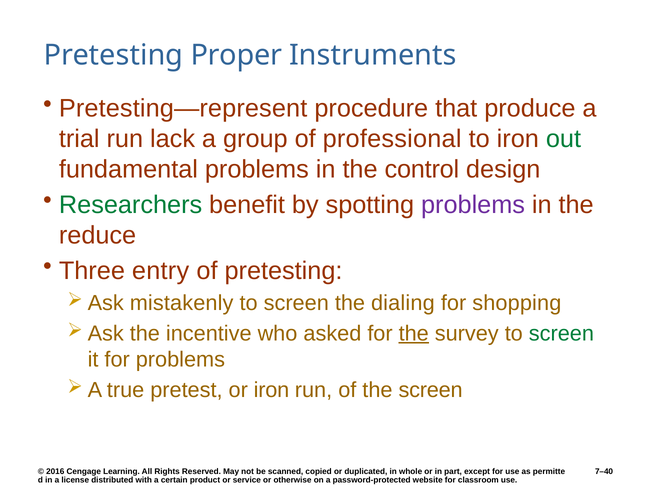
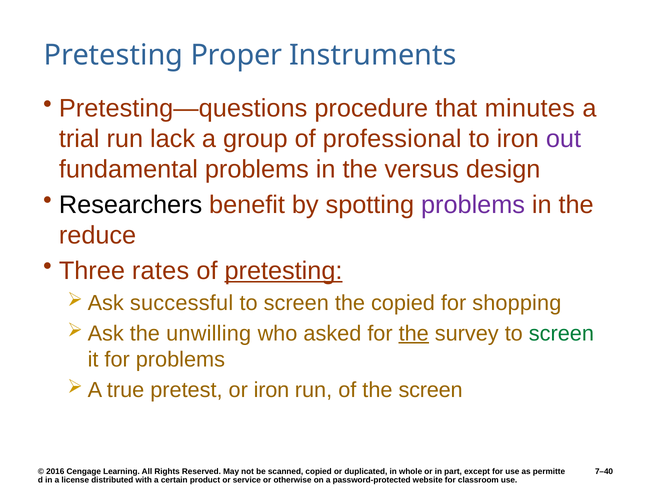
Pretesting—represent: Pretesting—represent -> Pretesting—questions (183, 108)
produce: produce -> minutes (530, 108)
out colour: green -> purple (563, 139)
control: control -> versus (422, 169)
Researchers colour: green -> black (131, 204)
entry: entry -> rates (161, 270)
pretesting underline: none -> present (284, 270)
mistakenly: mistakenly -> successful (182, 303)
the dialing: dialing -> copied (403, 303)
incentive: incentive -> unwilling (209, 333)
